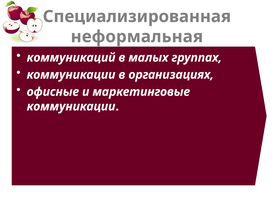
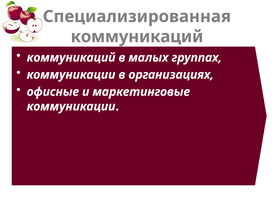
неформальная: неформальная -> коммуникаций (137, 37)
